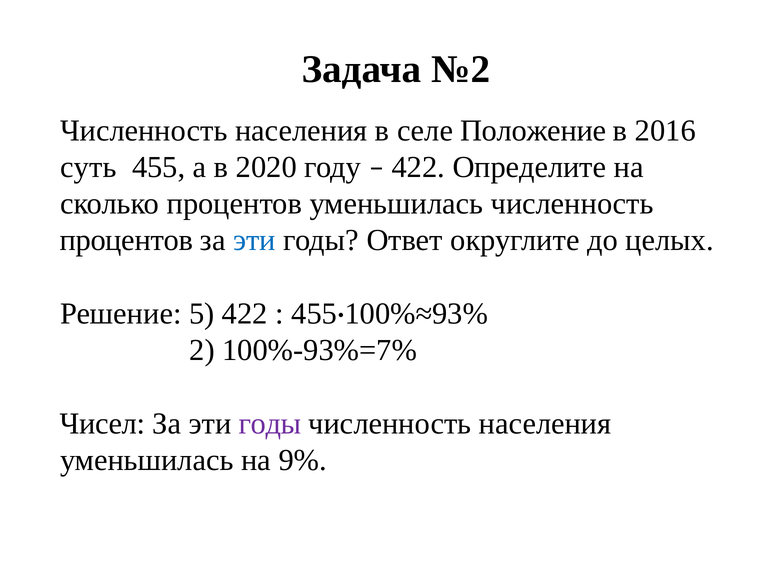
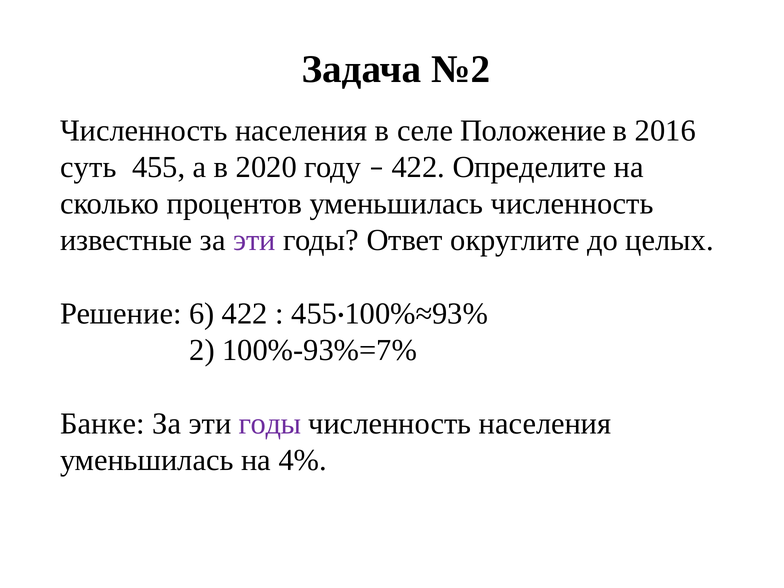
процентов: процентов -> известные (126, 240)
эти colour: blue -> purple (254, 240)
5: 5 -> 6 (202, 314)
Чисел: Чисел -> Банке (102, 423)
9%: 9% -> 4% (303, 460)
